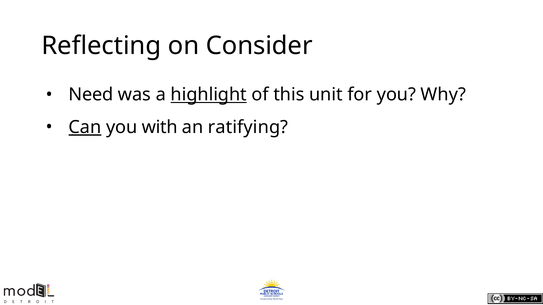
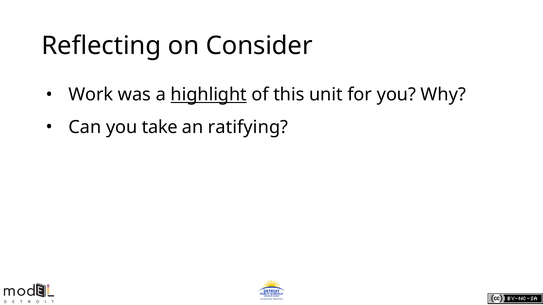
Need: Need -> Work (91, 95)
Can underline: present -> none (85, 127)
with: with -> take (160, 127)
